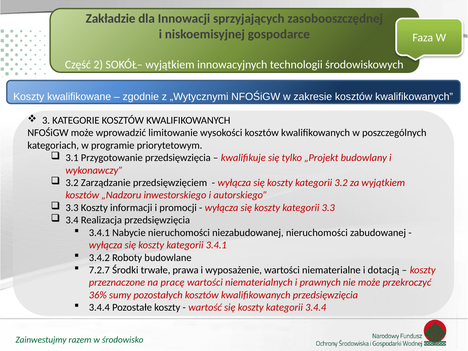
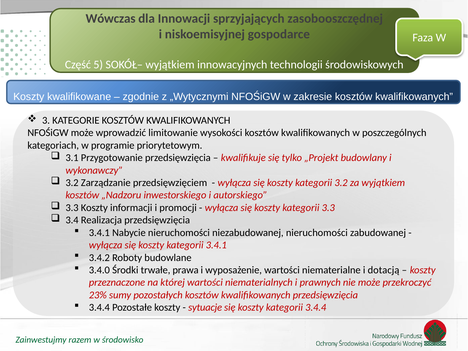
Zakładzie: Zakładzie -> Wówczas (111, 19)
2: 2 -> 5 (98, 65)
7.2.7: 7.2.7 -> 3.4.0 (99, 270)
pracę: pracę -> której (173, 283)
36%: 36% -> 23% (98, 295)
wartość: wartość -> sytuacje (205, 307)
